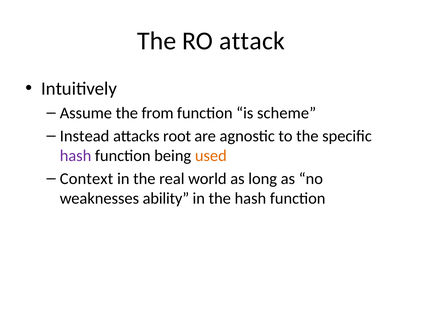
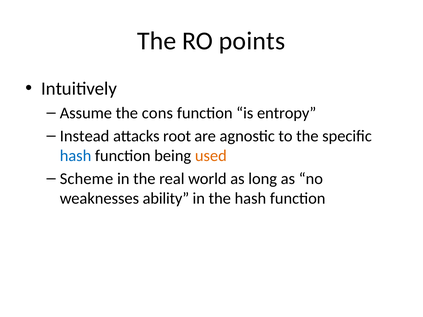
attack: attack -> points (252, 41)
from: from -> cons (157, 113)
scheme: scheme -> entropy (287, 113)
hash colour: purple -> blue (76, 156)
Context: Context -> Scheme (86, 179)
